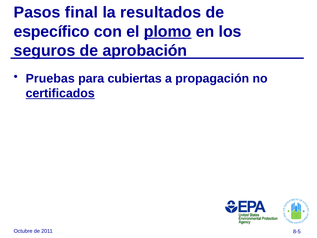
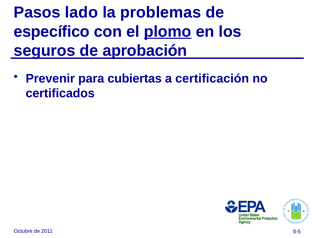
final: final -> lado (81, 12)
resultados: resultados -> problemas (161, 12)
Pruebas: Pruebas -> Prevenir (50, 79)
propagación: propagación -> certificación (212, 79)
certificados underline: present -> none (60, 93)
